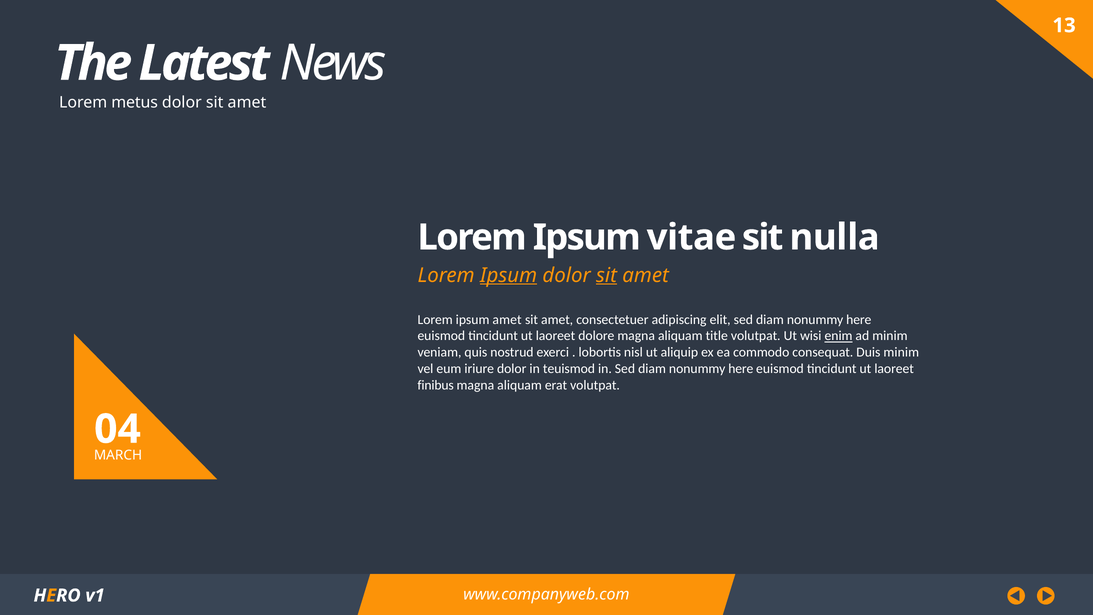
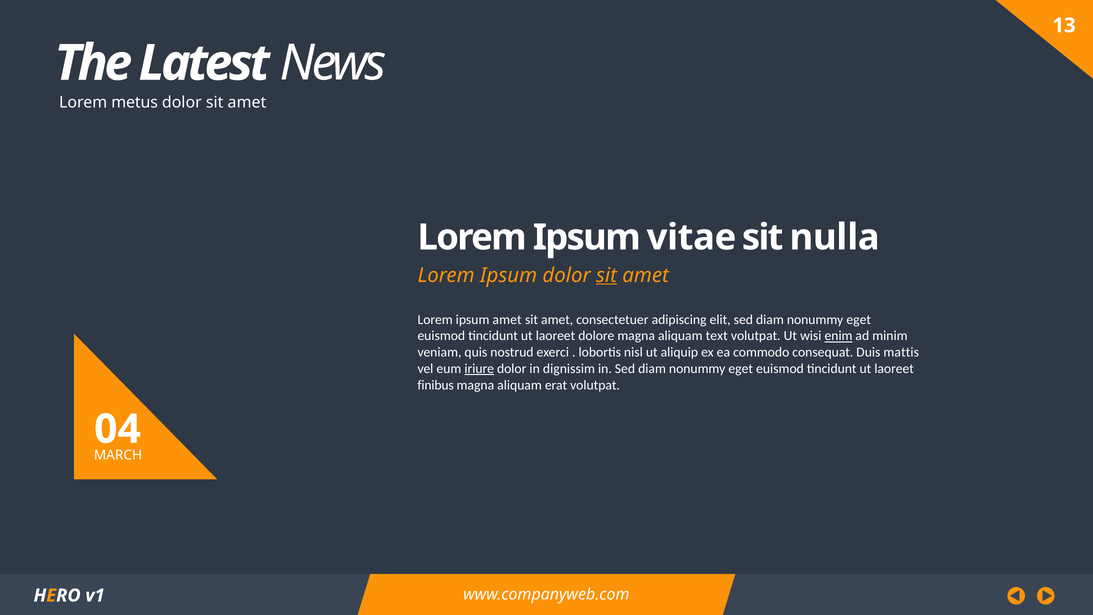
Ipsum underline: present -> none (509, 275)
here: here -> eget (859, 319)
title: title -> text (717, 336)
Duis minim: minim -> mattis (901, 352)
iriure underline: none -> present (479, 369)
teuismod: teuismod -> dignissim (569, 369)
here: here -> eget (741, 369)
